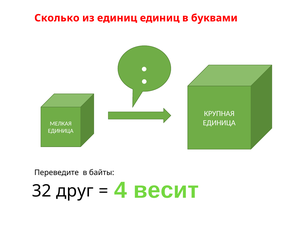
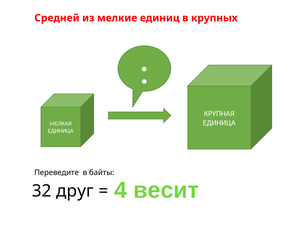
Сколько: Сколько -> Средней (57, 18)
из единиц: единиц -> мелкие (117, 18)
буквами: буквами -> крупных (214, 18)
